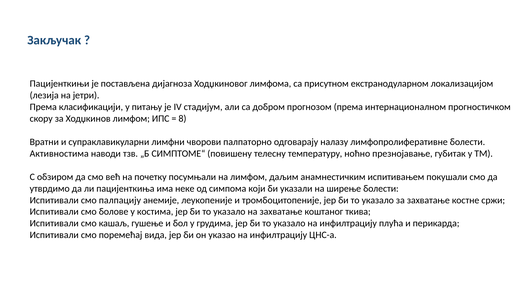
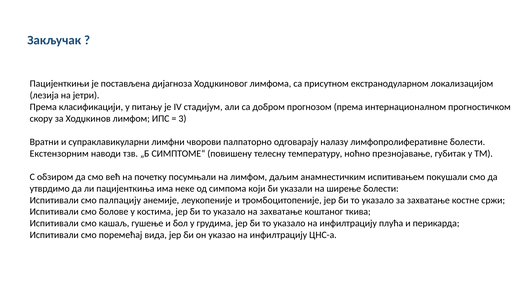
8: 8 -> 3 (182, 119)
Активностима: Активностима -> Екстензорним (59, 153)
